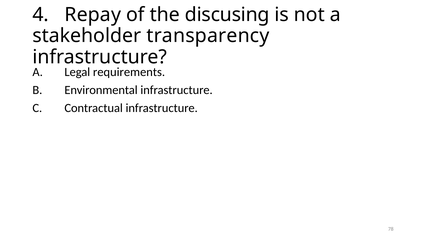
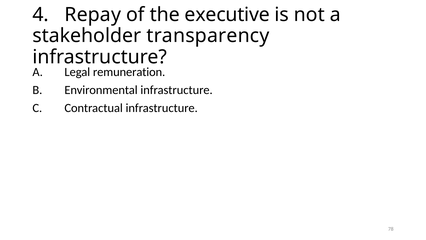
discusing: discusing -> executive (227, 15)
requirements: requirements -> remuneration (129, 72)
